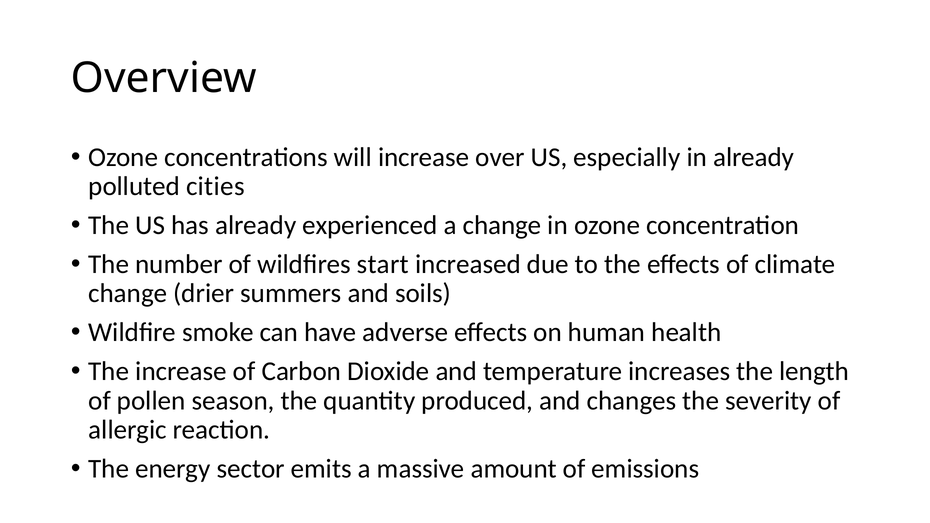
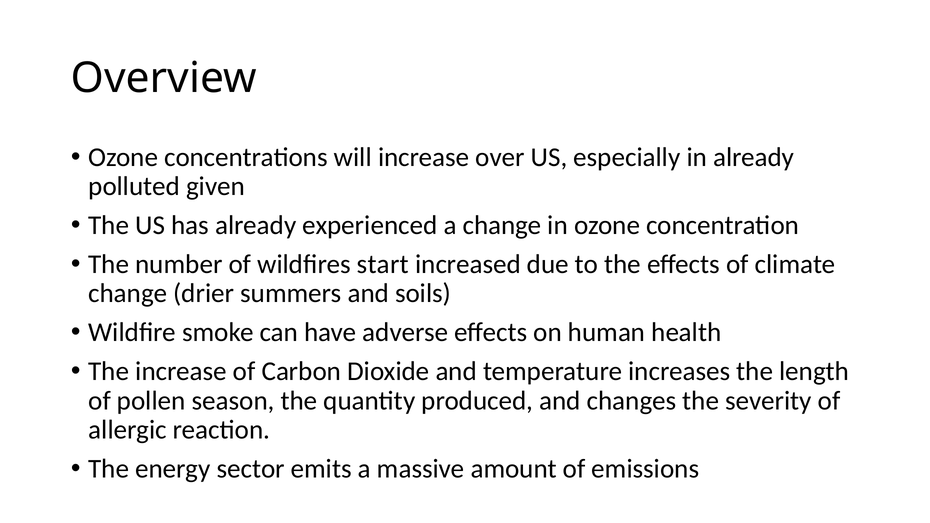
cities: cities -> given (216, 186)
